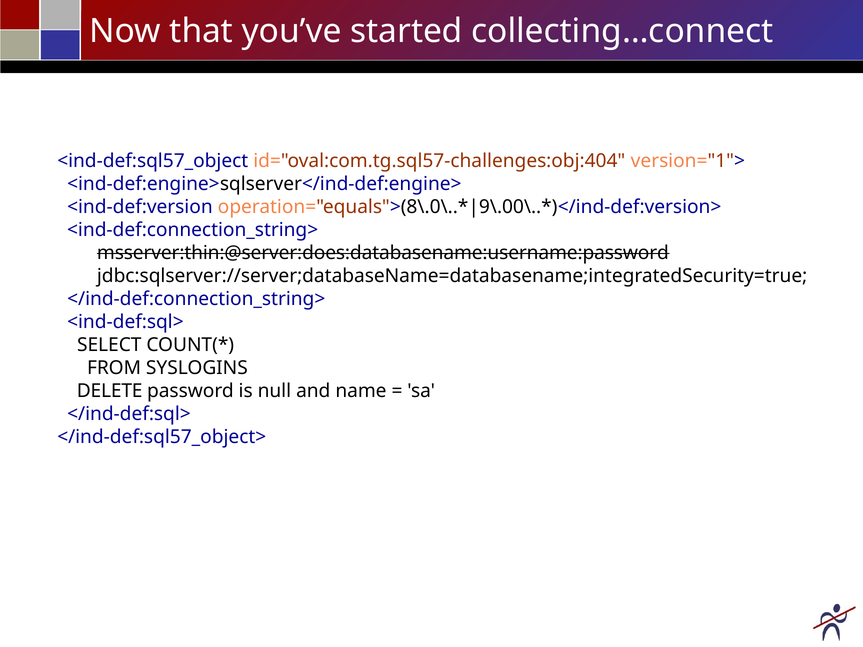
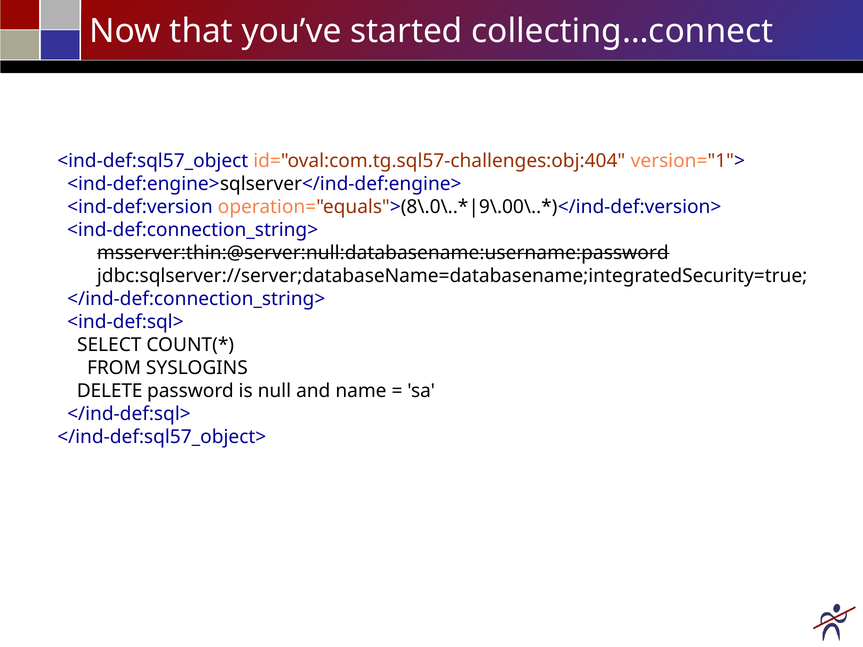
msserver:thin:@server:does:databasename:username:password: msserver:thin:@server:does:databasename:username:password -> msserver:thin:@server:null:databasename:username:password (383, 253)
